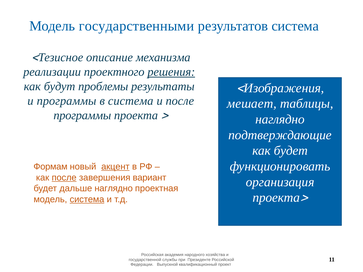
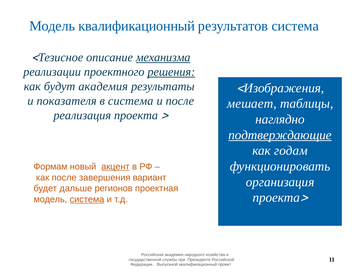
Модель государственными: государственными -> квалификационный (137, 26)
механизма underline: none -> present (163, 57)
будут проблемы: проблемы -> академия (103, 86)
и программы: программы -> показателя (67, 101)
программы: программы -> реализация (82, 115)
подтверждающие underline: none -> present (280, 135)
как будет: будет -> годам (291, 151)
после underline: present -> none (64, 178)
дальше наглядно: наглядно -> регионов (114, 189)
